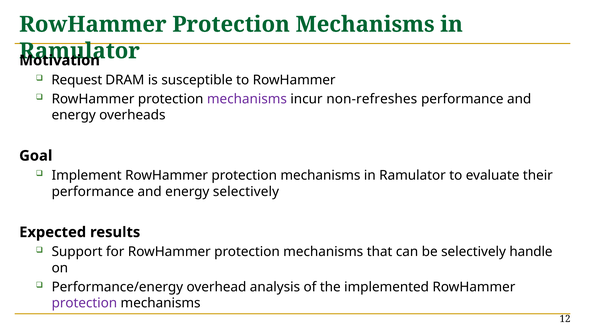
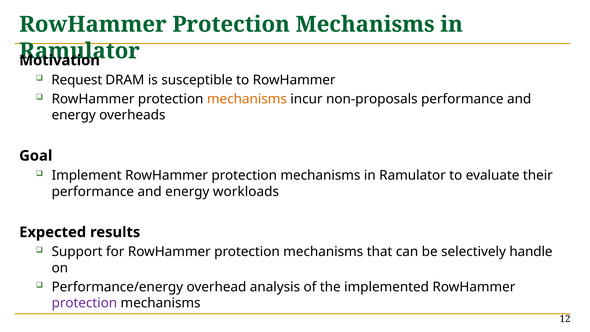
mechanisms colour: purple -> orange (247, 99)
non-refreshes: non-refreshes -> non-proposals (372, 99)
energy selectively: selectively -> workloads (246, 192)
